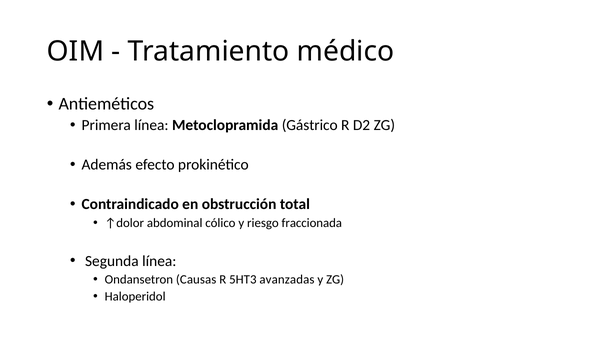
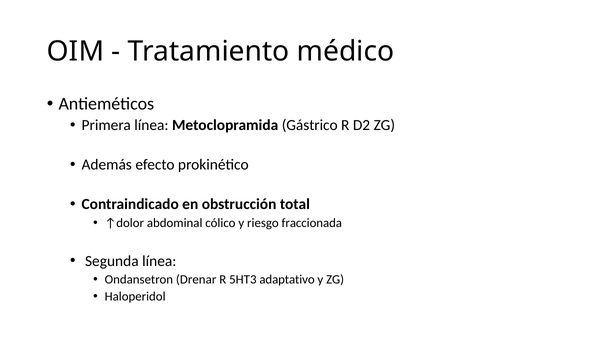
Causas: Causas -> Drenar (196, 280)
avanzadas: avanzadas -> adaptativo (287, 280)
